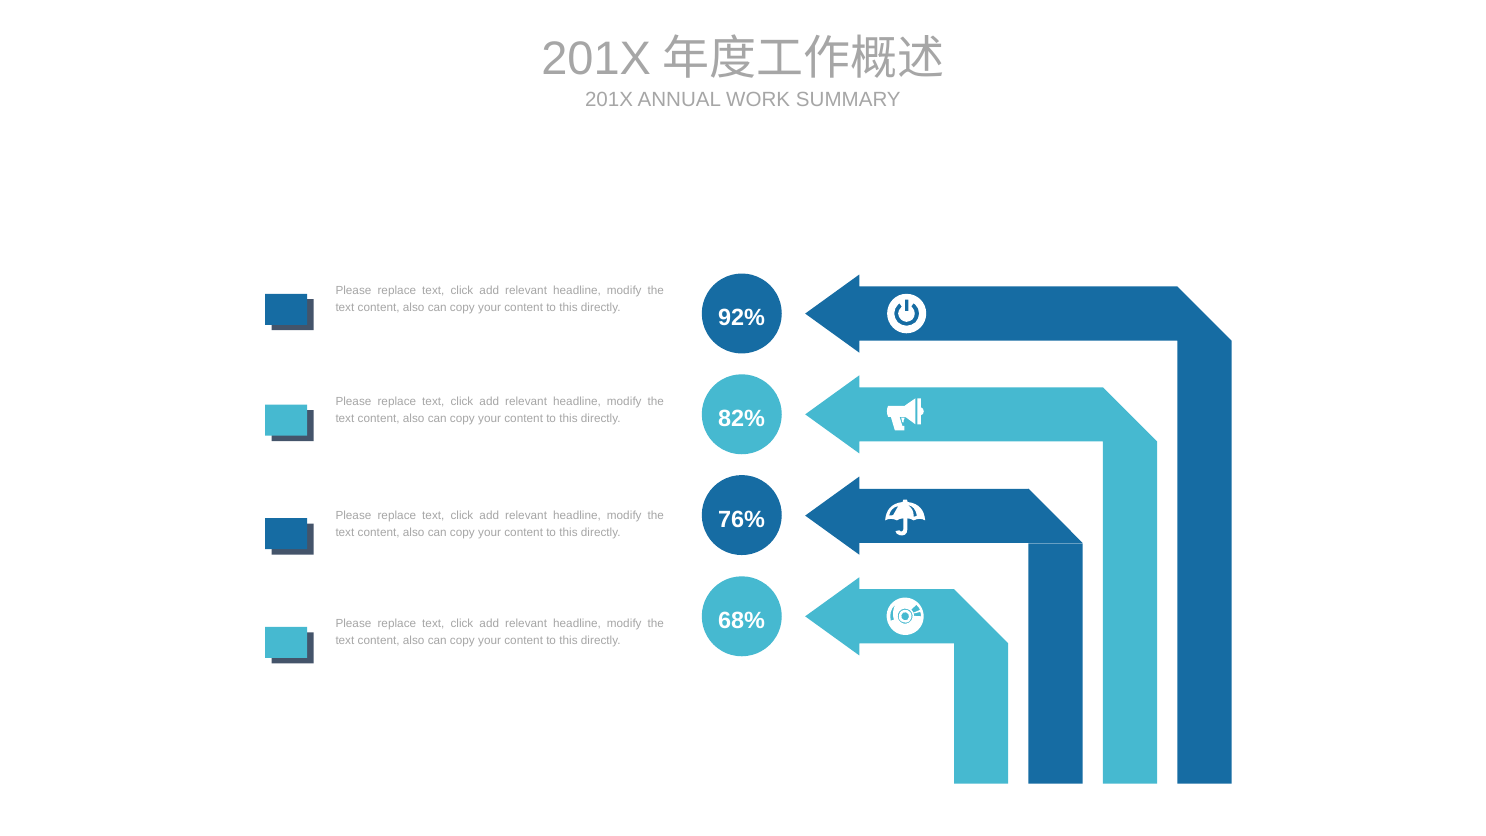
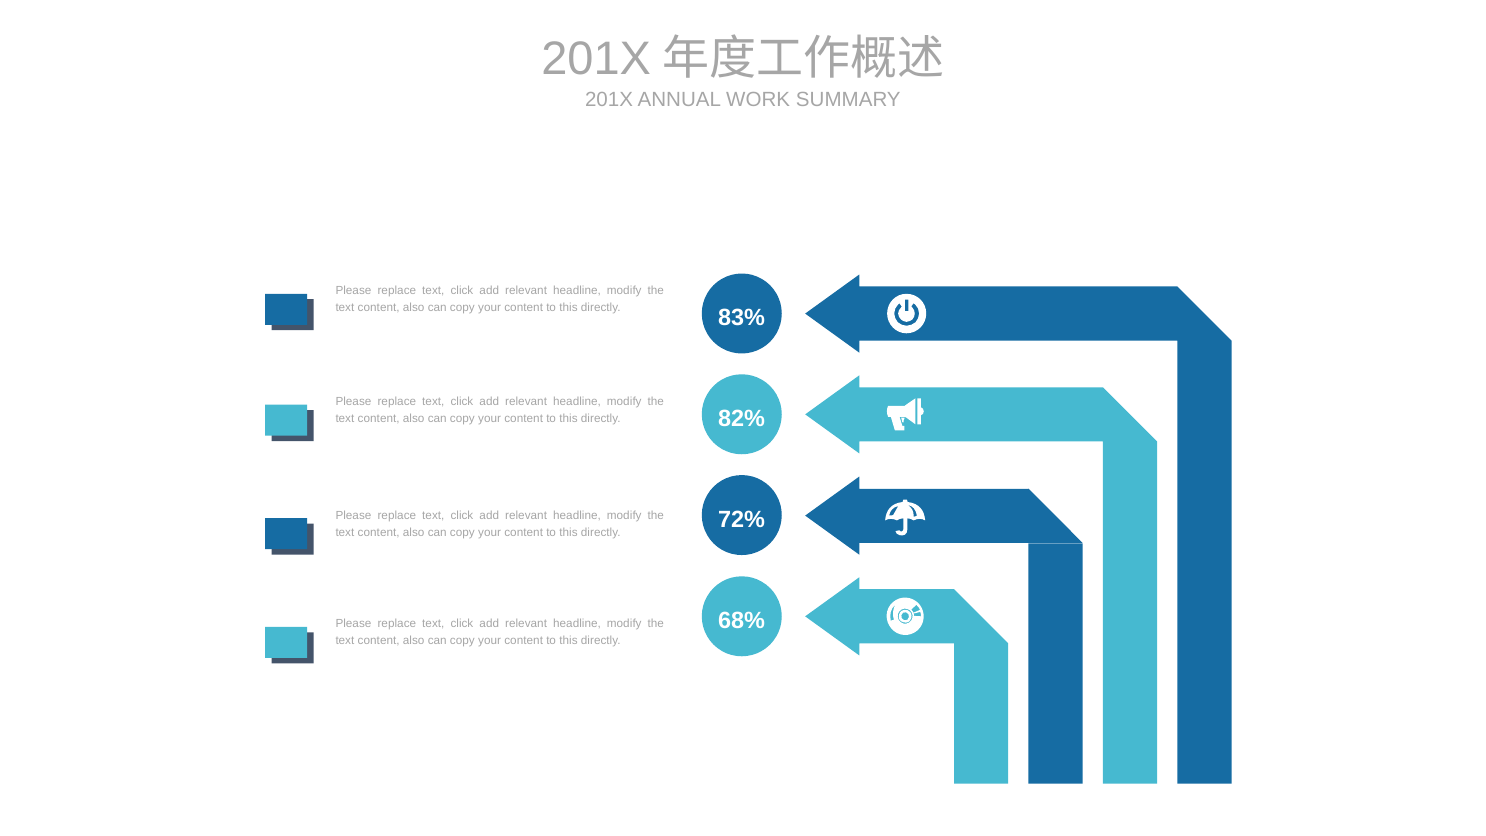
92%: 92% -> 83% (742, 318)
76%: 76% -> 72% (742, 520)
